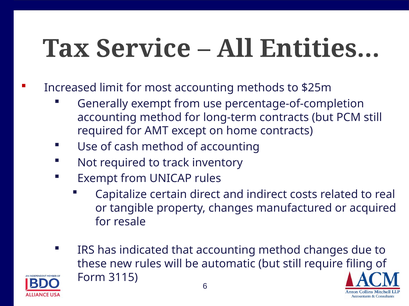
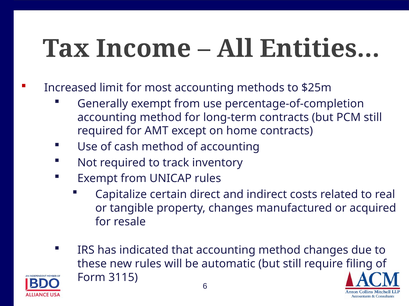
Service: Service -> Income (143, 49)
